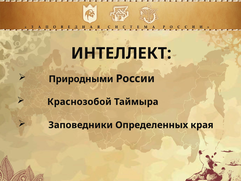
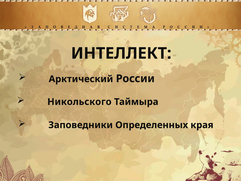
Природными: Природными -> Арктический (81, 79)
Краснозобой: Краснозобой -> Никольского (79, 102)
